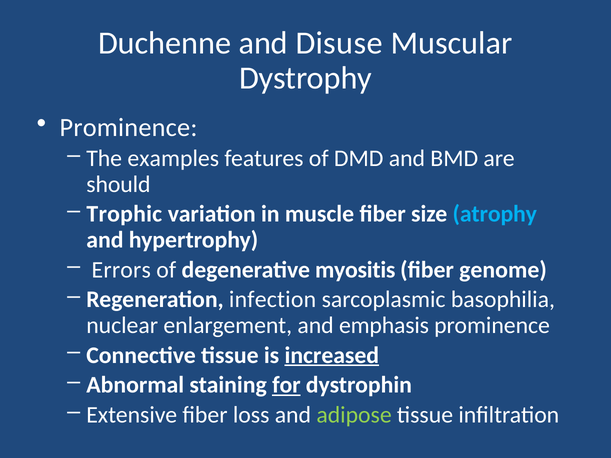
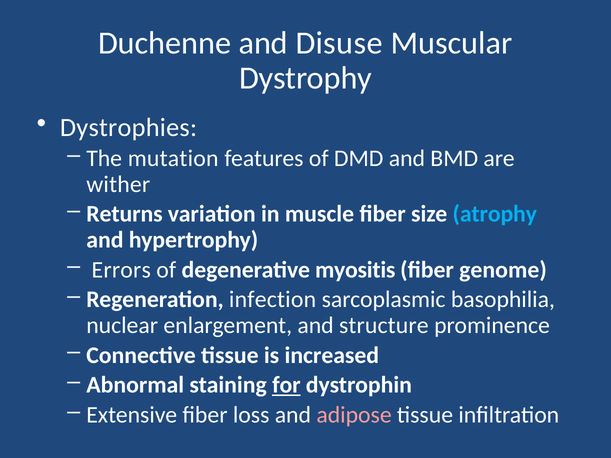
Prominence: Prominence -> Dystrophies (128, 128)
examples: examples -> mutation (173, 159)
should: should -> wither (118, 184)
Trophic: Trophic -> Returns (124, 214)
emphasis: emphasis -> structure (384, 325)
increased underline: present -> none (332, 355)
adipose colour: light green -> pink (354, 415)
